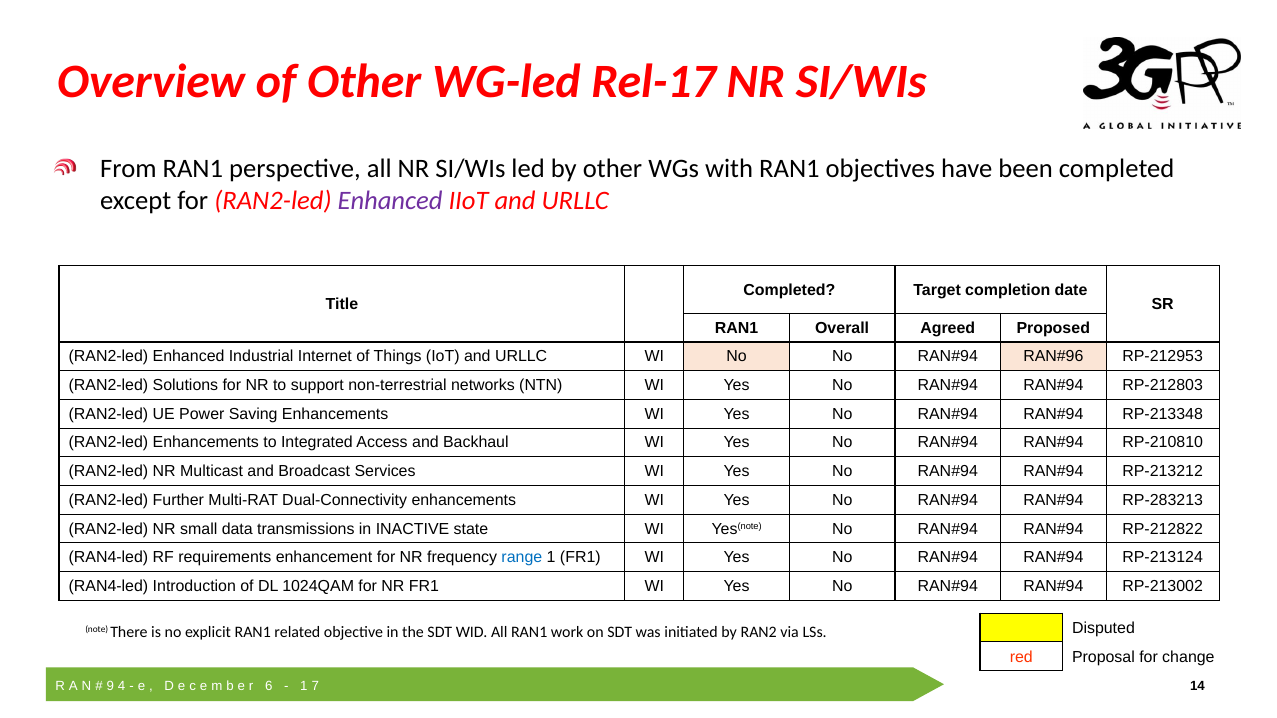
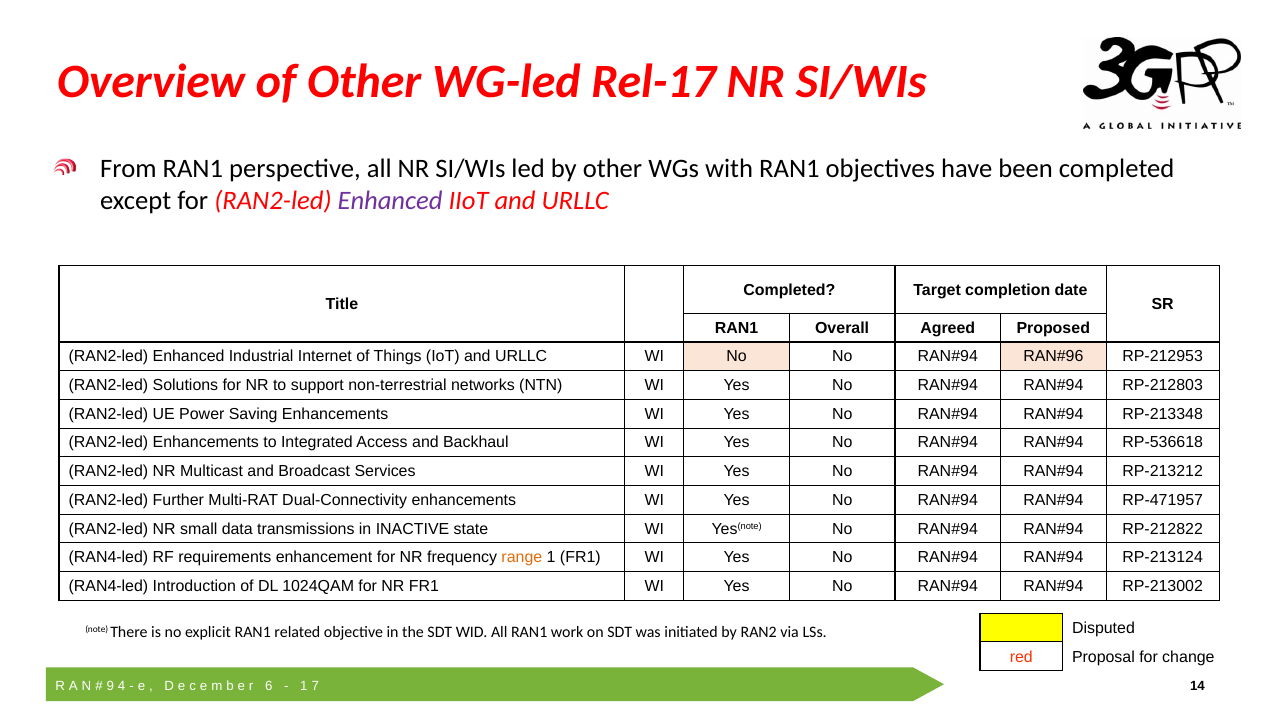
RP-210810: RP-210810 -> RP-536618 (1163, 443)
RP-283213: RP-283213 -> RP-471957 (1163, 500)
range colour: blue -> orange (522, 558)
